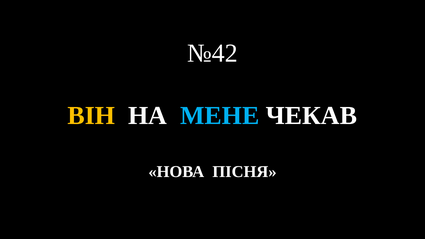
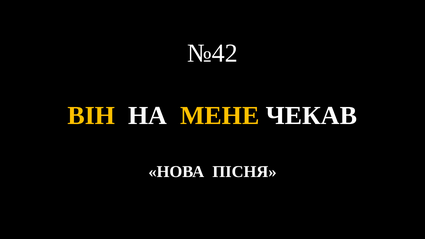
МЕНЕ colour: light blue -> yellow (220, 116)
